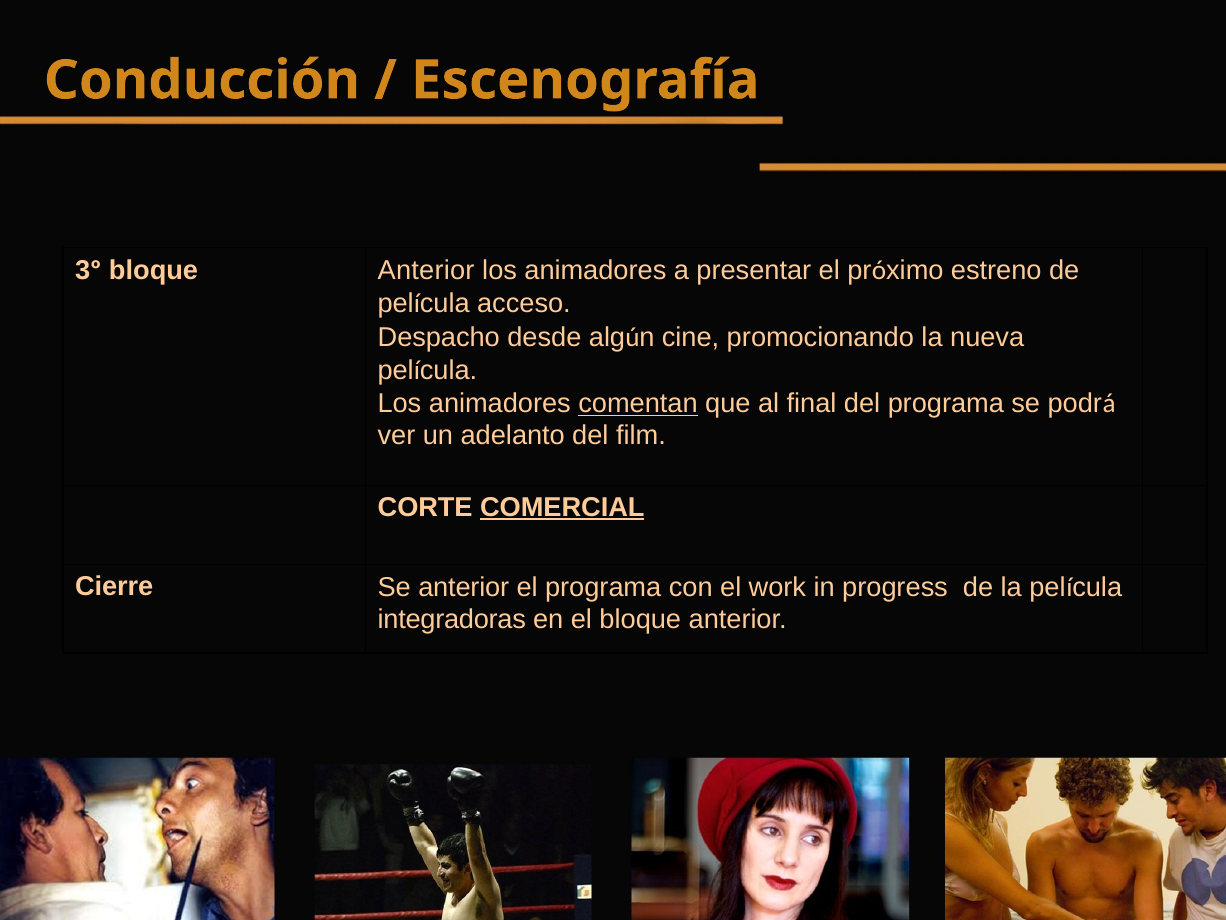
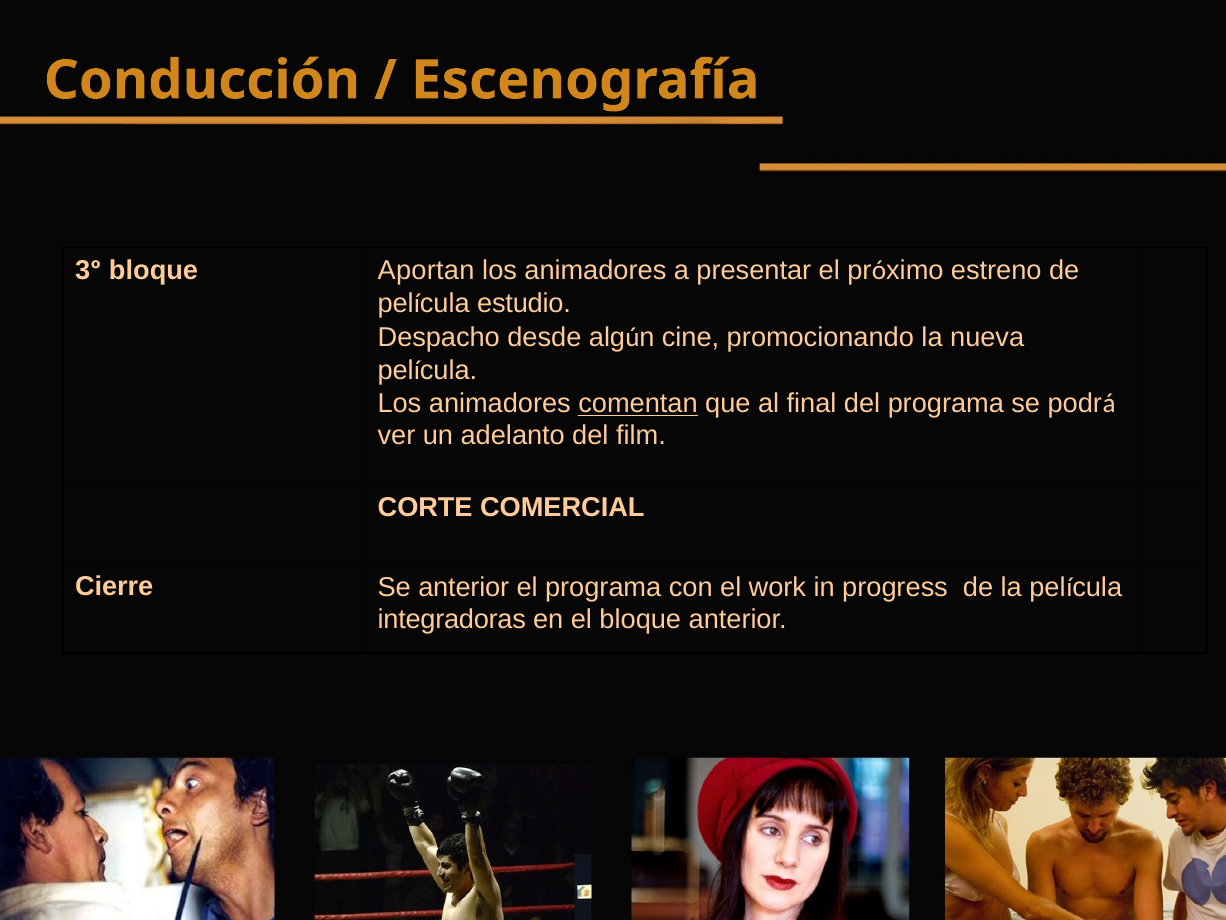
3º bloque Anterior: Anterior -> Aportan (426, 270)
acceso: acceso -> estudio (524, 304)
COMERCIAL underline: present -> none (562, 507)
